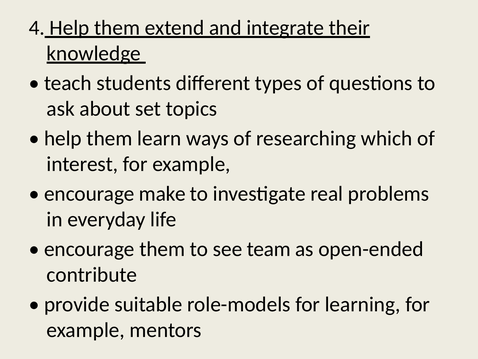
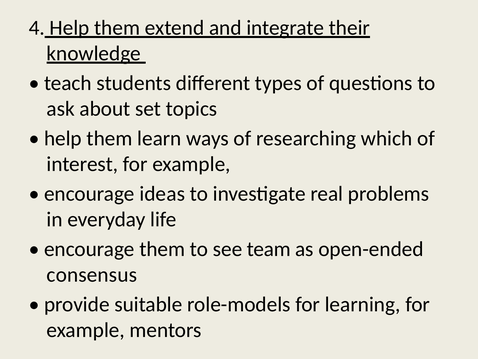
make: make -> ideas (162, 194)
contribute: contribute -> consensus (92, 274)
